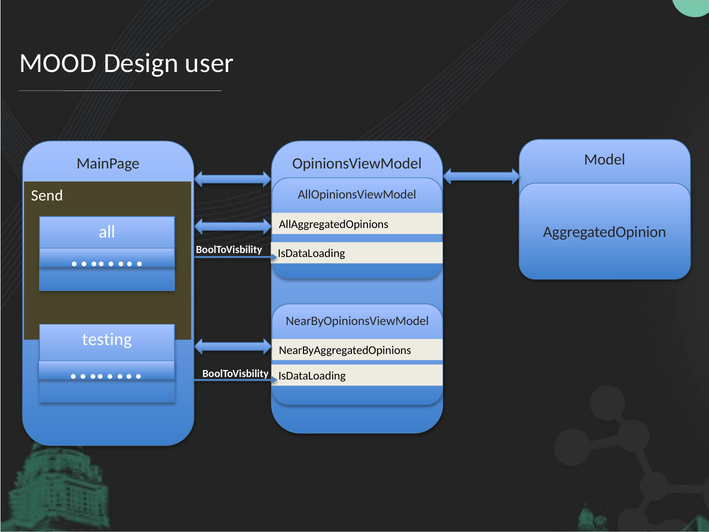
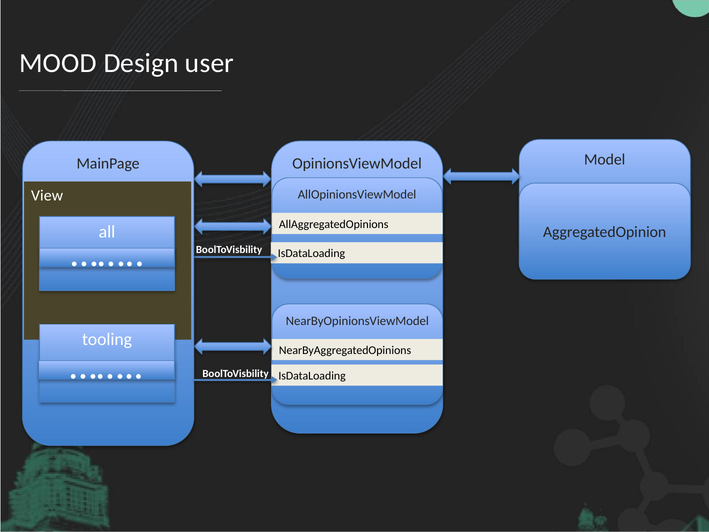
Send: Send -> View (47, 195)
testing: testing -> tooling (107, 339)
